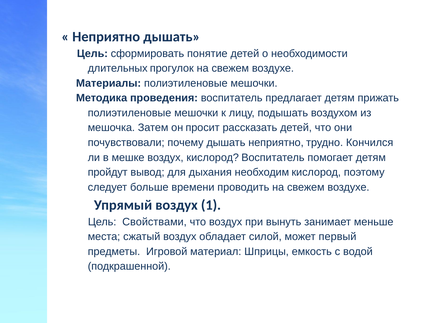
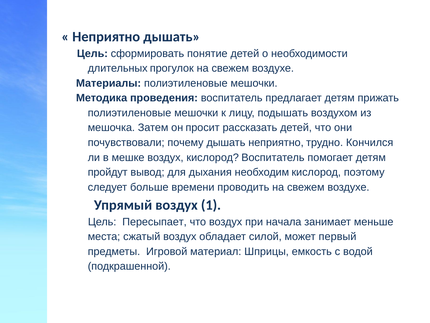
Свойствами: Свойствами -> Пересыпает (155, 221)
вынуть: вынуть -> начала (284, 221)
